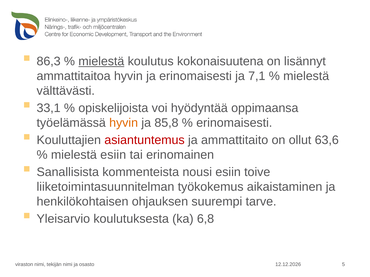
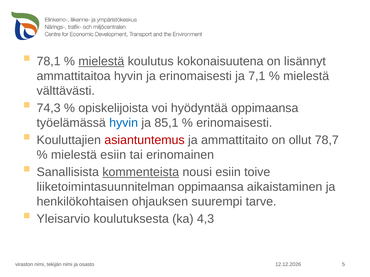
86,3: 86,3 -> 78,1 (49, 61)
33,1: 33,1 -> 74,3 (49, 108)
hyvin colour: orange -> blue (124, 123)
85,8: 85,8 -> 85,1 (166, 123)
63,6: 63,6 -> 78,7 (327, 140)
kommenteista underline: none -> present (141, 172)
liiketoimintasuunnitelman työkokemus: työkokemus -> oppimaansa (211, 187)
6,8: 6,8 -> 4,3 (206, 219)
